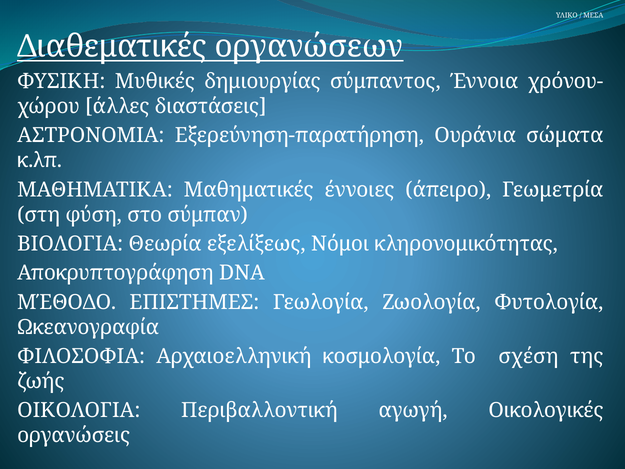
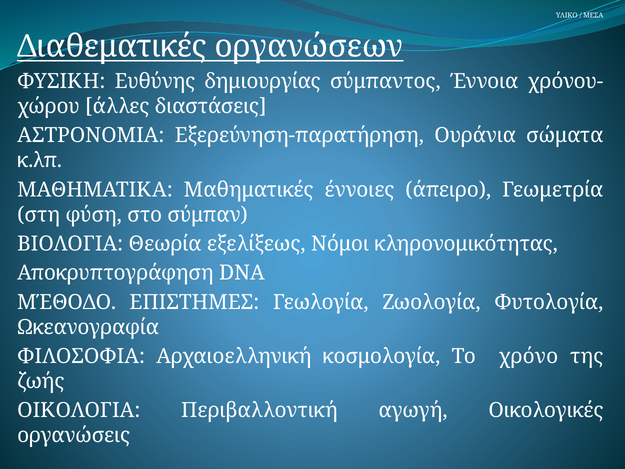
Μυθικές: Μυθικές -> Ευθύνης (155, 81)
σχέση: σχέση -> χρόνο (528, 356)
